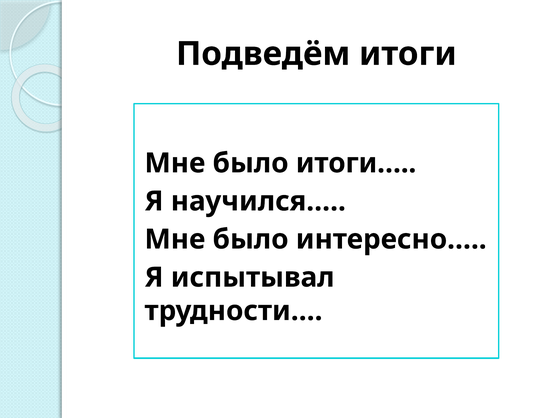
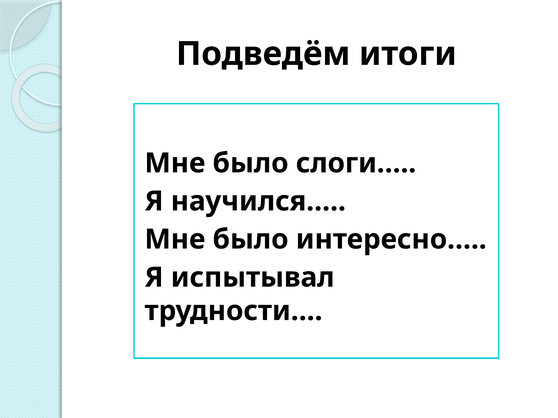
итоги…: итоги… -> слоги… (356, 163)
